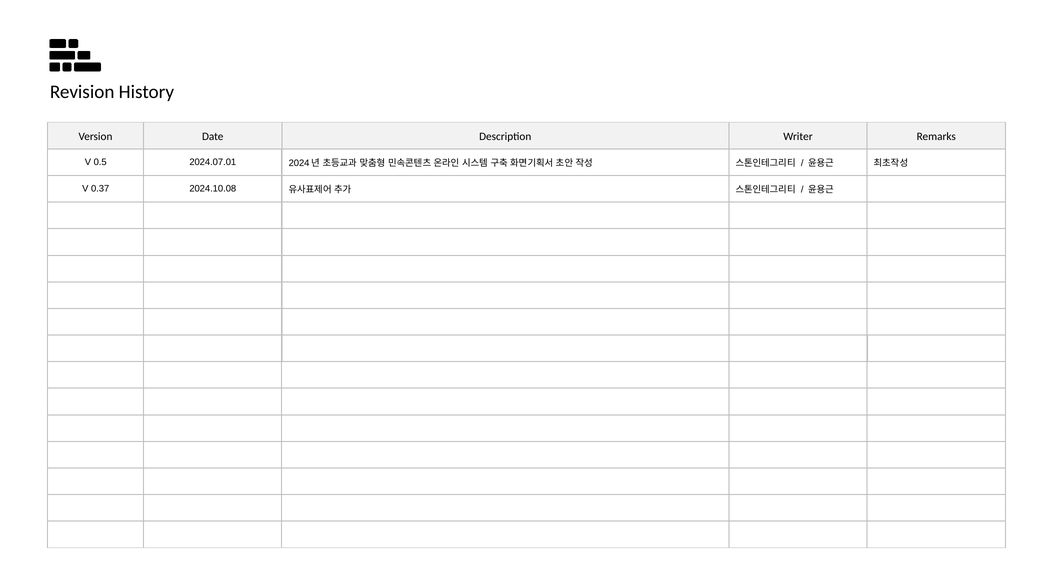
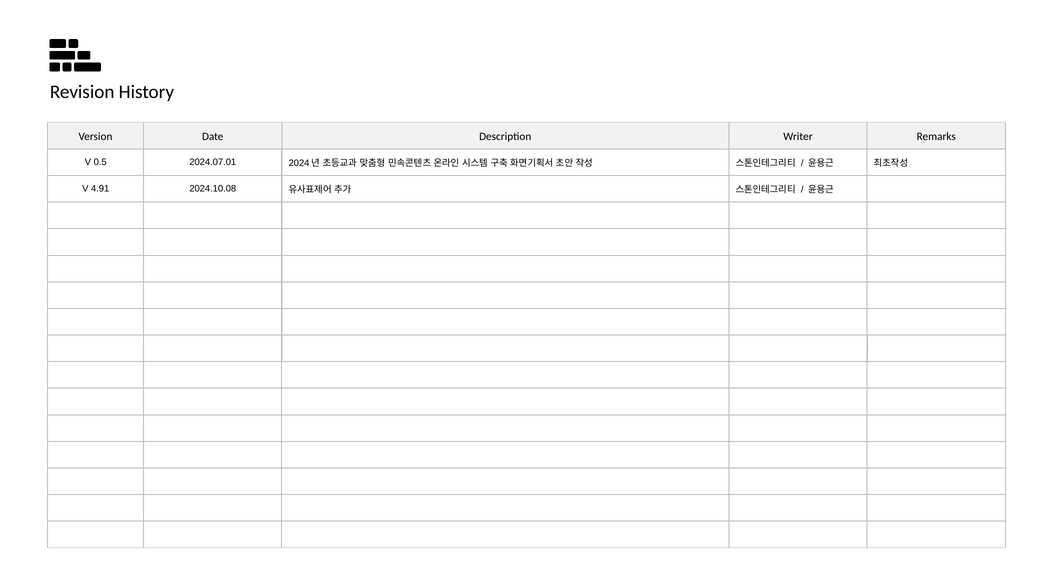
0.37: 0.37 -> 4.91 (100, 189)
